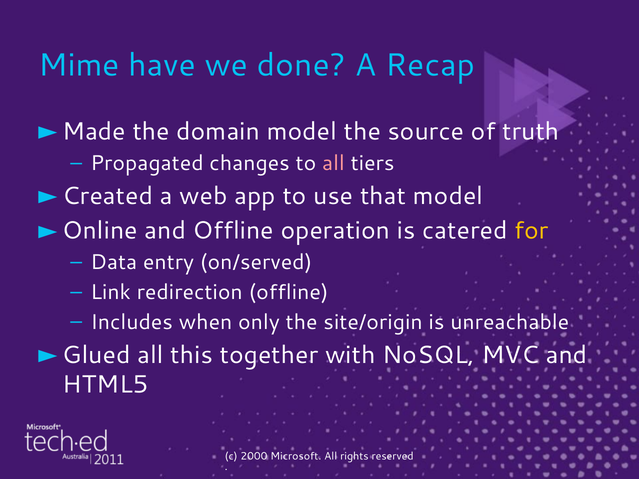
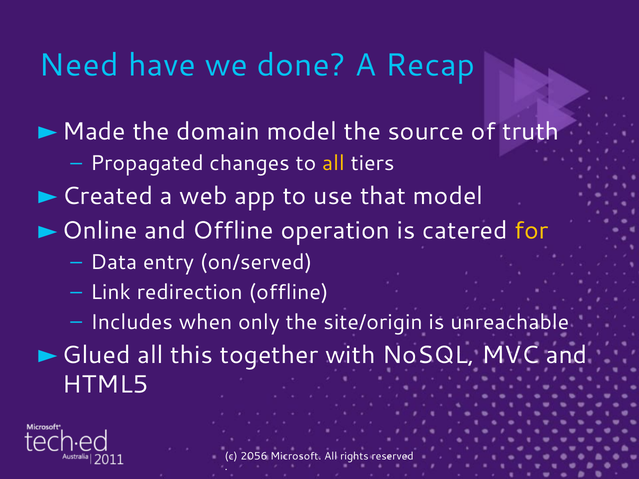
Mime: Mime -> Need (79, 65)
all colour: pink -> yellow (333, 163)
2000: 2000 -> 2056 (254, 457)
